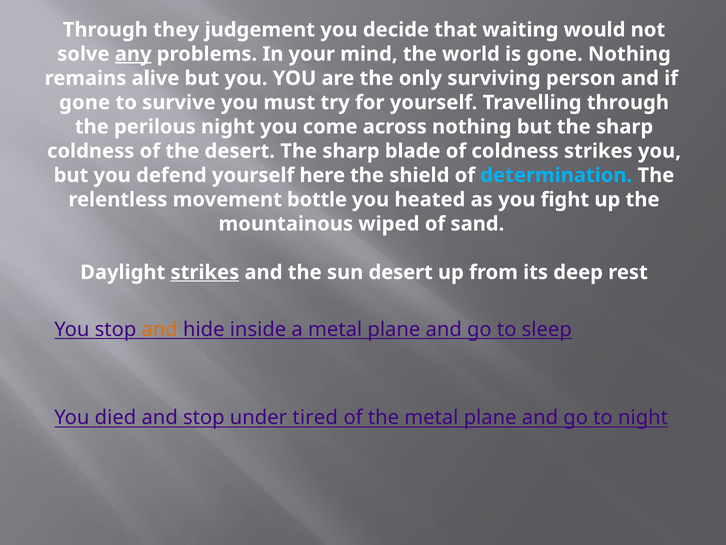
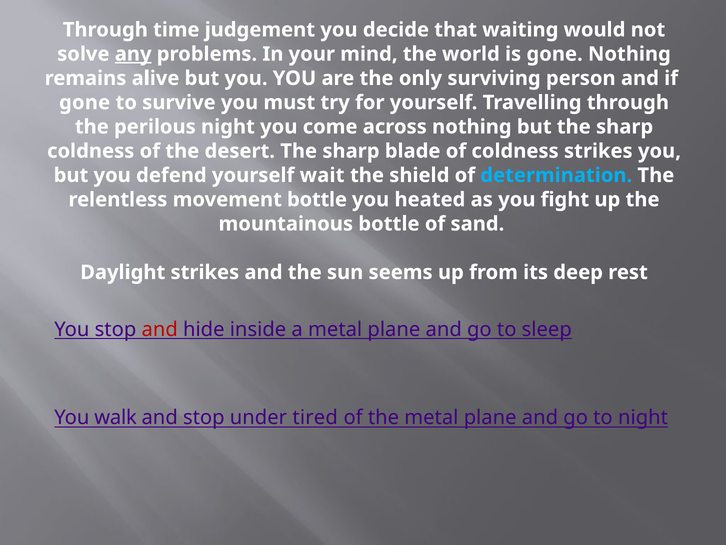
they: they -> time (176, 30)
here: here -> wait (322, 175)
mountainous wiped: wiped -> bottle (389, 224)
strikes underline: present -> none (205, 272)
sun desert: desert -> seems (401, 272)
and colour: orange -> red (160, 329)
died: died -> walk (116, 417)
